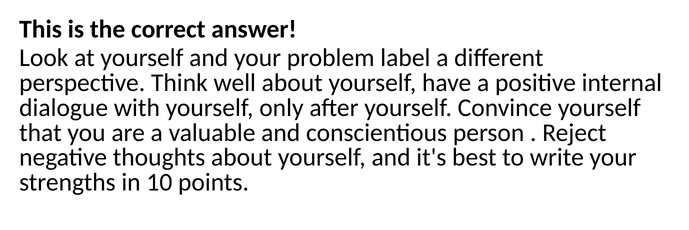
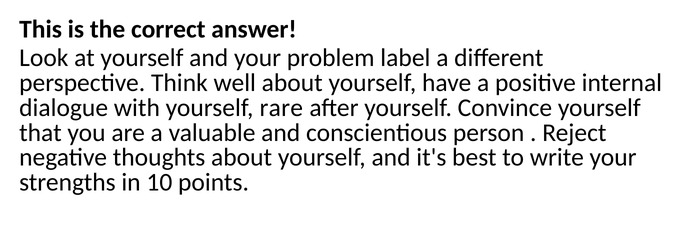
only: only -> rare (281, 108)
